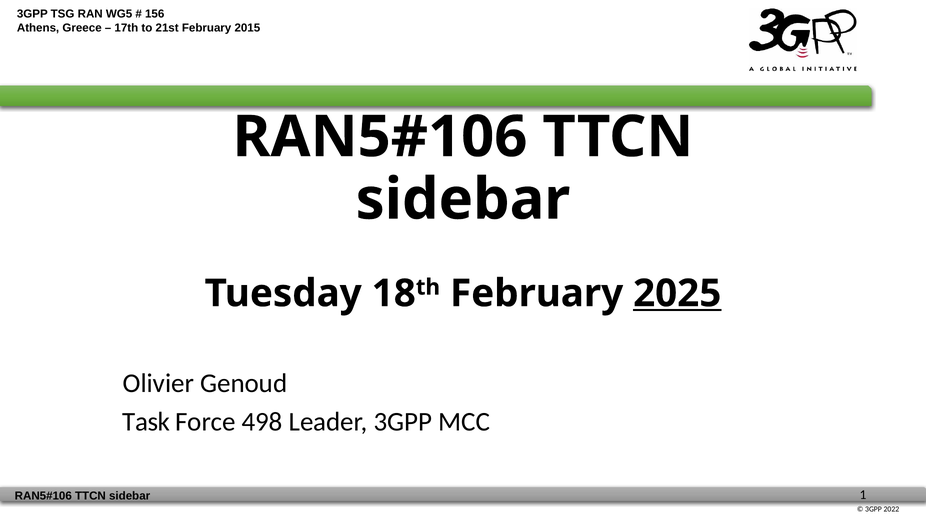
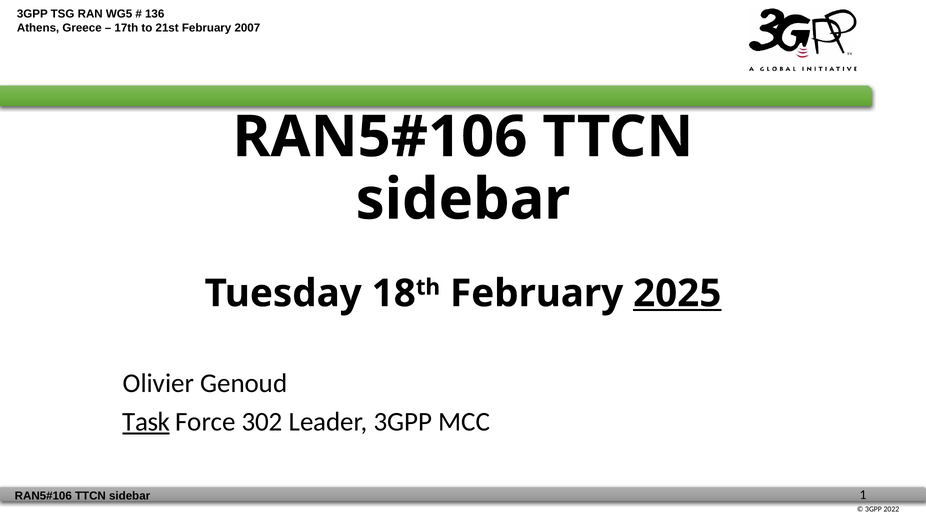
156: 156 -> 136 (155, 14)
2015: 2015 -> 2007 (247, 28)
Task underline: none -> present (146, 422)
498: 498 -> 302 (262, 422)
